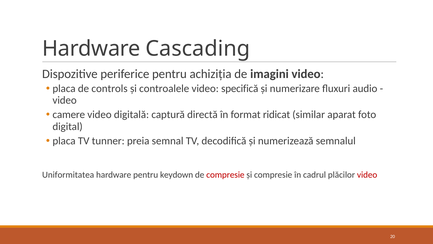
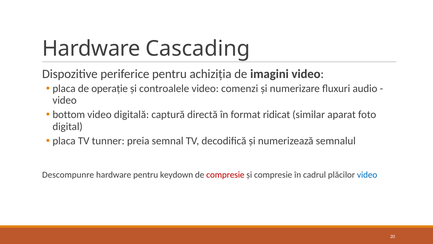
controls: controls -> operație (110, 88)
specifică: specifică -> comenzi (240, 88)
camere: camere -> bottom (69, 115)
Uniformitatea: Uniformitatea -> Descompunre (68, 175)
video colour: red -> blue (367, 175)
